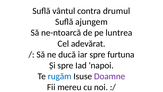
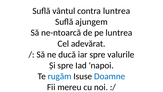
contra drumul: drumul -> luntrea (117, 11)
furtuna: furtuna -> valurile (121, 54)
Doamne colour: purple -> blue (110, 76)
